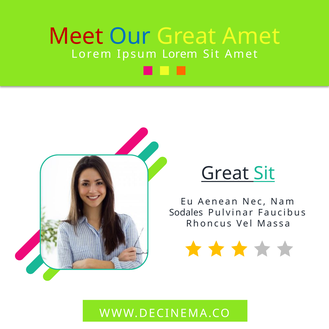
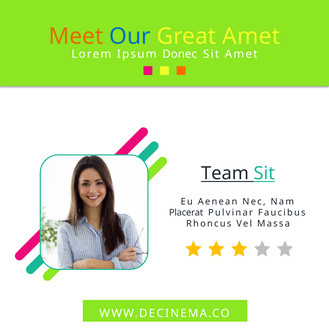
Meet colour: red -> orange (76, 36)
Ipsum Lorem: Lorem -> Donec (180, 54)
Great: Great -> Team (225, 173)
Sodales: Sodales -> Placerat (186, 213)
